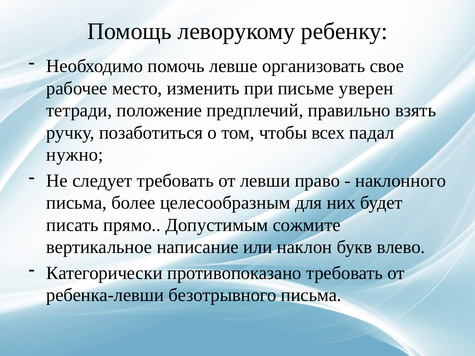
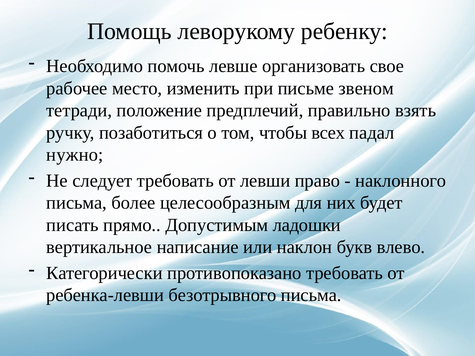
уверен: уверен -> звеном (366, 88)
сожмите: сожмите -> ладошки (307, 225)
